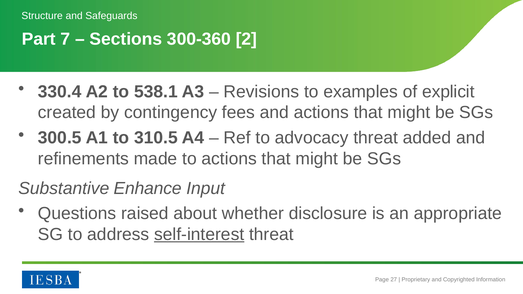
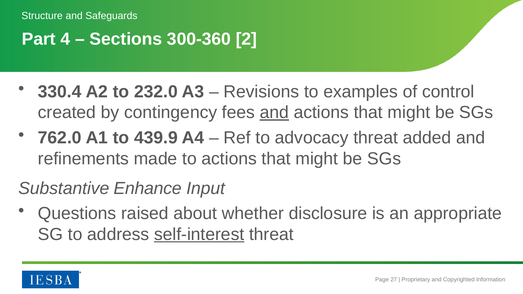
7: 7 -> 4 (65, 39)
538.1: 538.1 -> 232.0 (156, 92)
explicit: explicit -> control (448, 92)
and underline: none -> present (274, 113)
300.5: 300.5 -> 762.0 (60, 138)
310.5: 310.5 -> 439.9 (156, 138)
